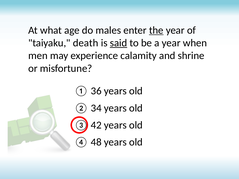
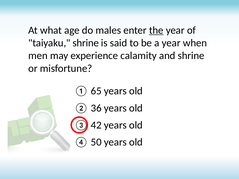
taiyaku death: death -> shrine (86, 43)
said underline: present -> none (119, 43)
36: 36 -> 65 (96, 91)
34: 34 -> 36 (96, 108)
48: 48 -> 50 (96, 142)
